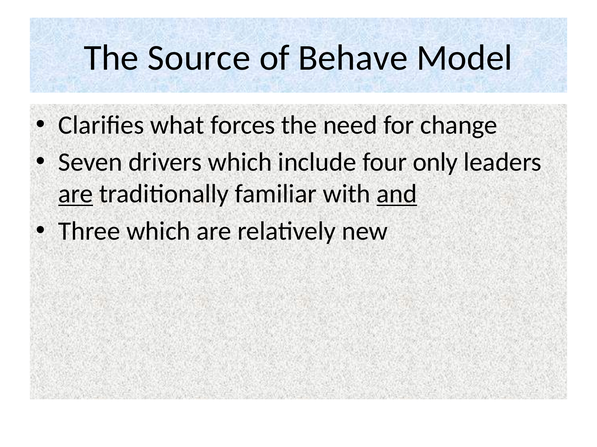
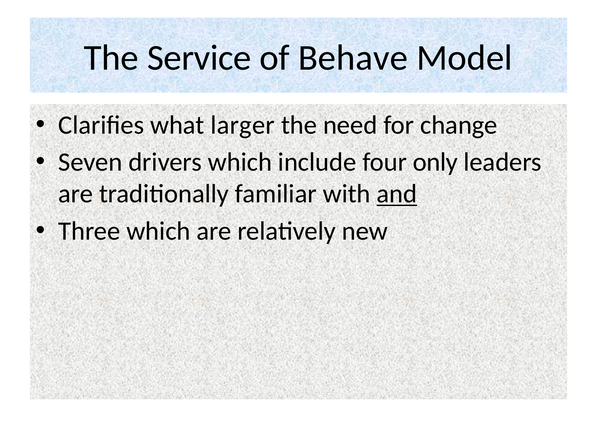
Source: Source -> Service (199, 58)
forces: forces -> larger (243, 125)
are underline: present -> none (76, 194)
